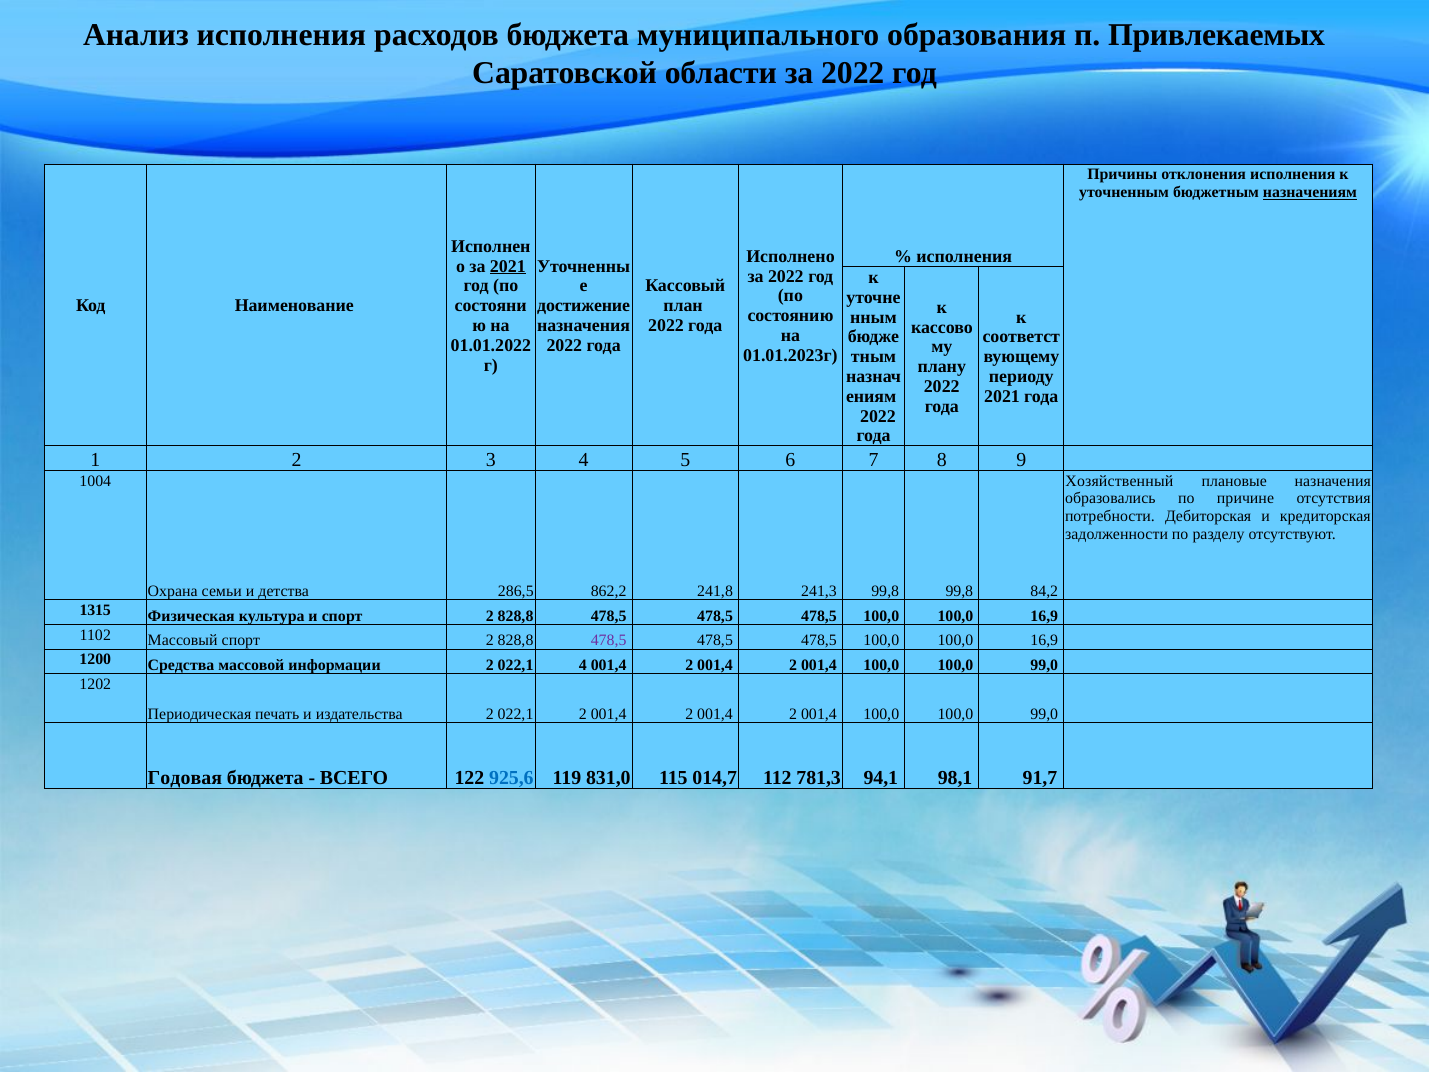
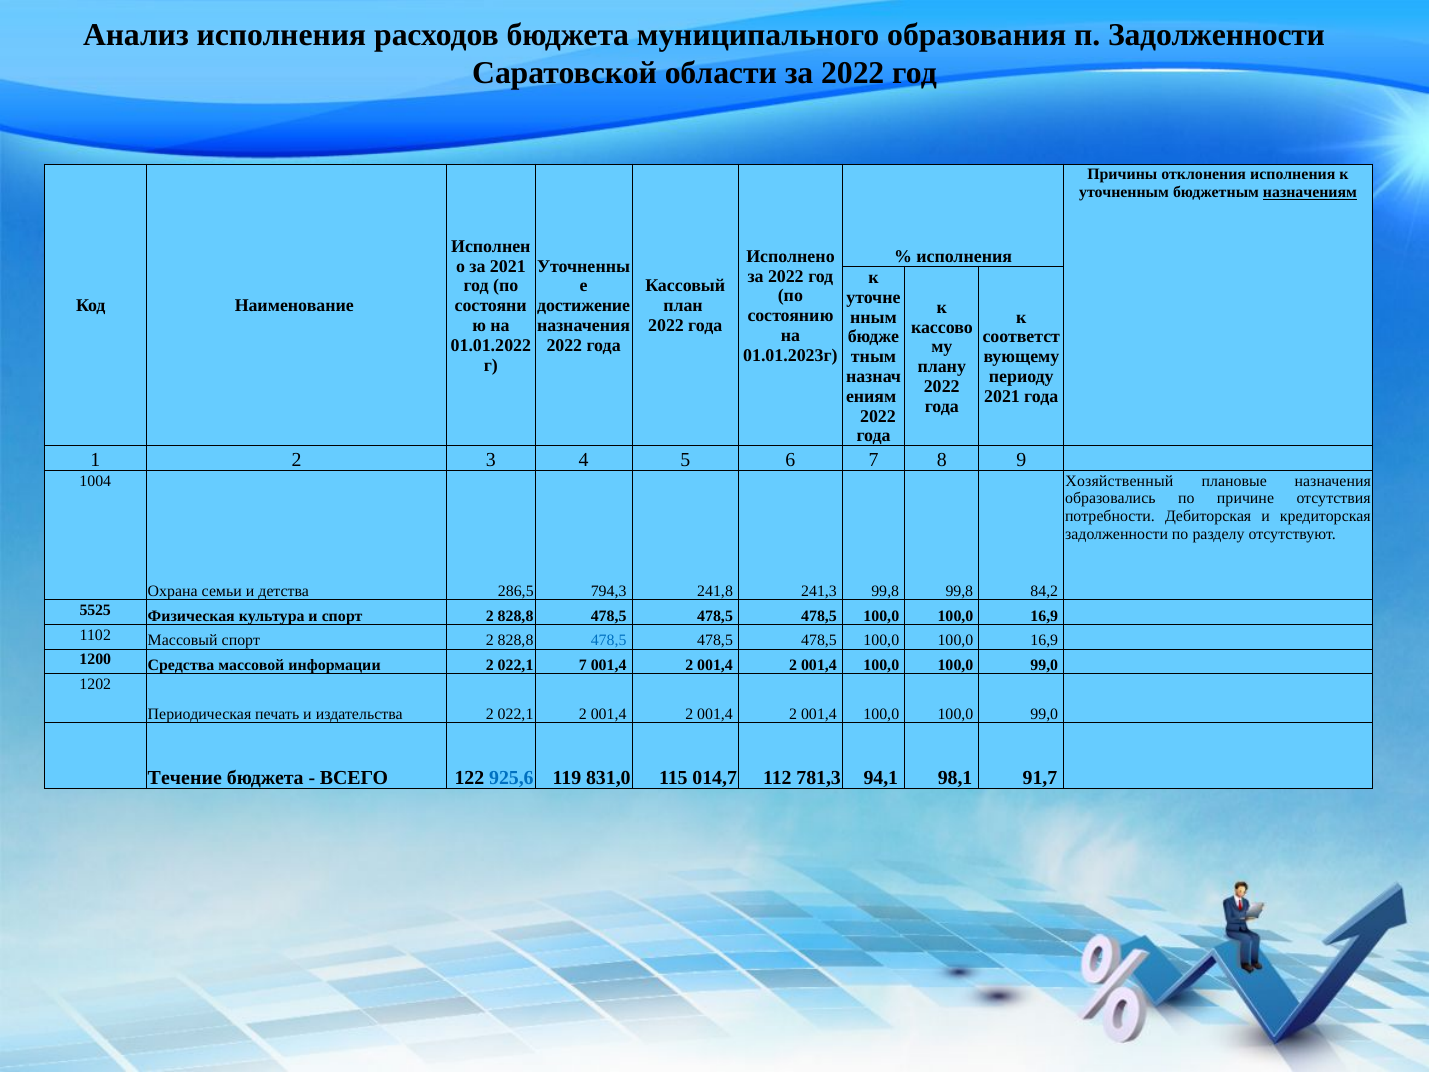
п Привлекаемых: Привлекаемых -> Задолженности (1217, 35)
2021 underline: present -> none (508, 266)
862,2: 862,2 -> 794,3 (609, 591)
1315: 1315 -> 5525 (95, 610)
478,5 colour: purple -> blue (609, 640)
022,1 4: 4 -> 7 (583, 665)
Годовая: Годовая -> Течение (185, 777)
